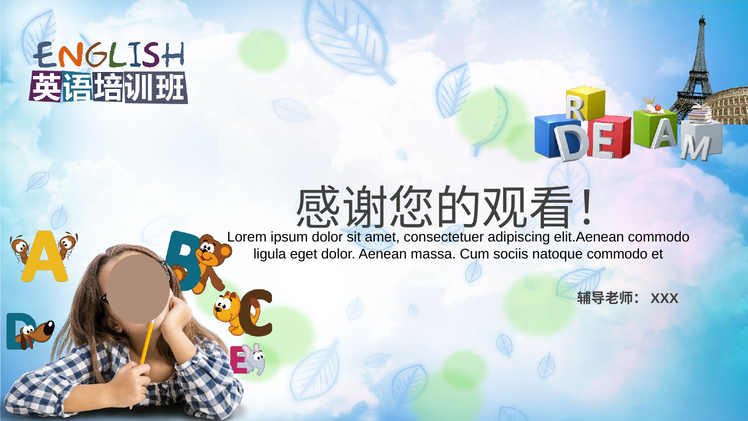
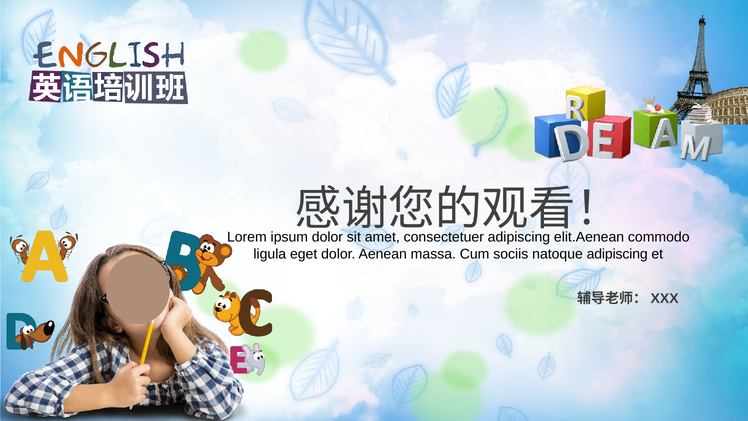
natoque commodo: commodo -> adipiscing (617, 254)
